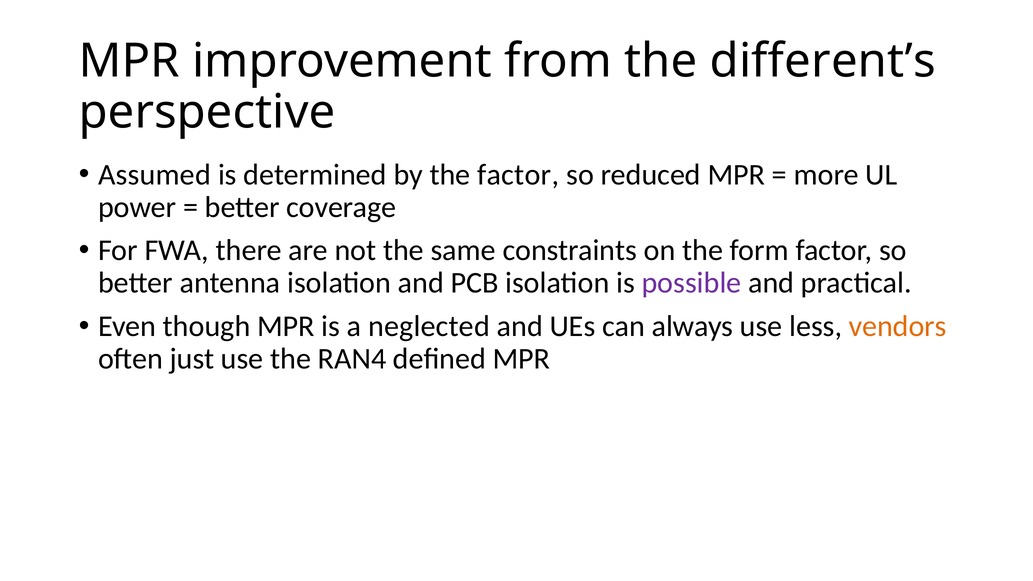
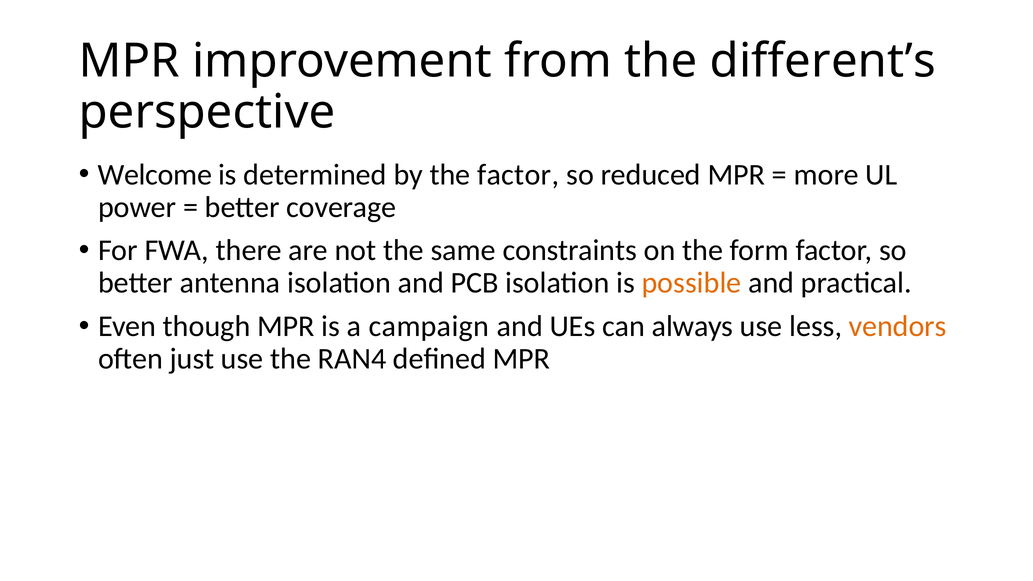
Assumed: Assumed -> Welcome (155, 175)
possible colour: purple -> orange (691, 283)
neglected: neglected -> campaign (429, 326)
